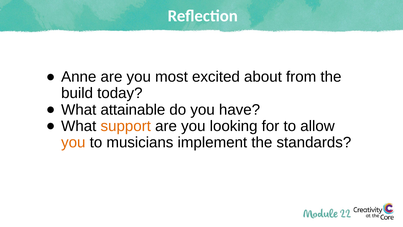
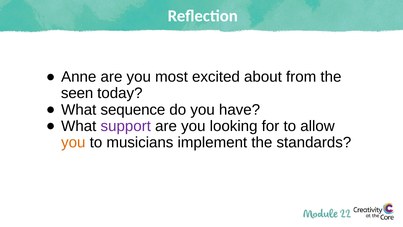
build: build -> seen (77, 93)
attainable: attainable -> sequence (133, 110)
support colour: orange -> purple (126, 126)
